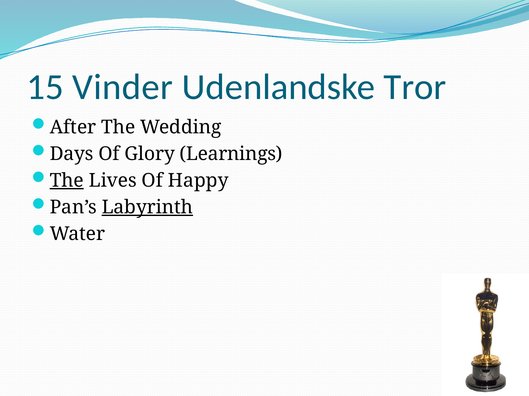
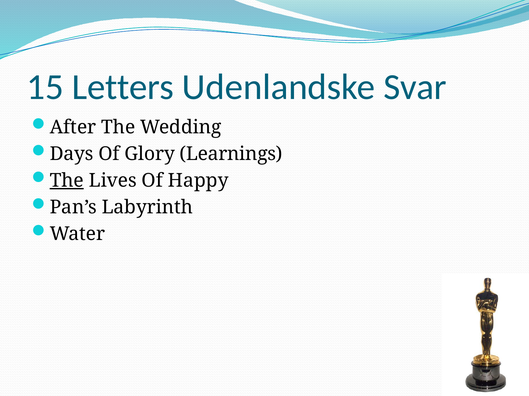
Vinder: Vinder -> Letters (123, 87)
Tror: Tror -> Svar (415, 87)
Labyrinth underline: present -> none (147, 208)
